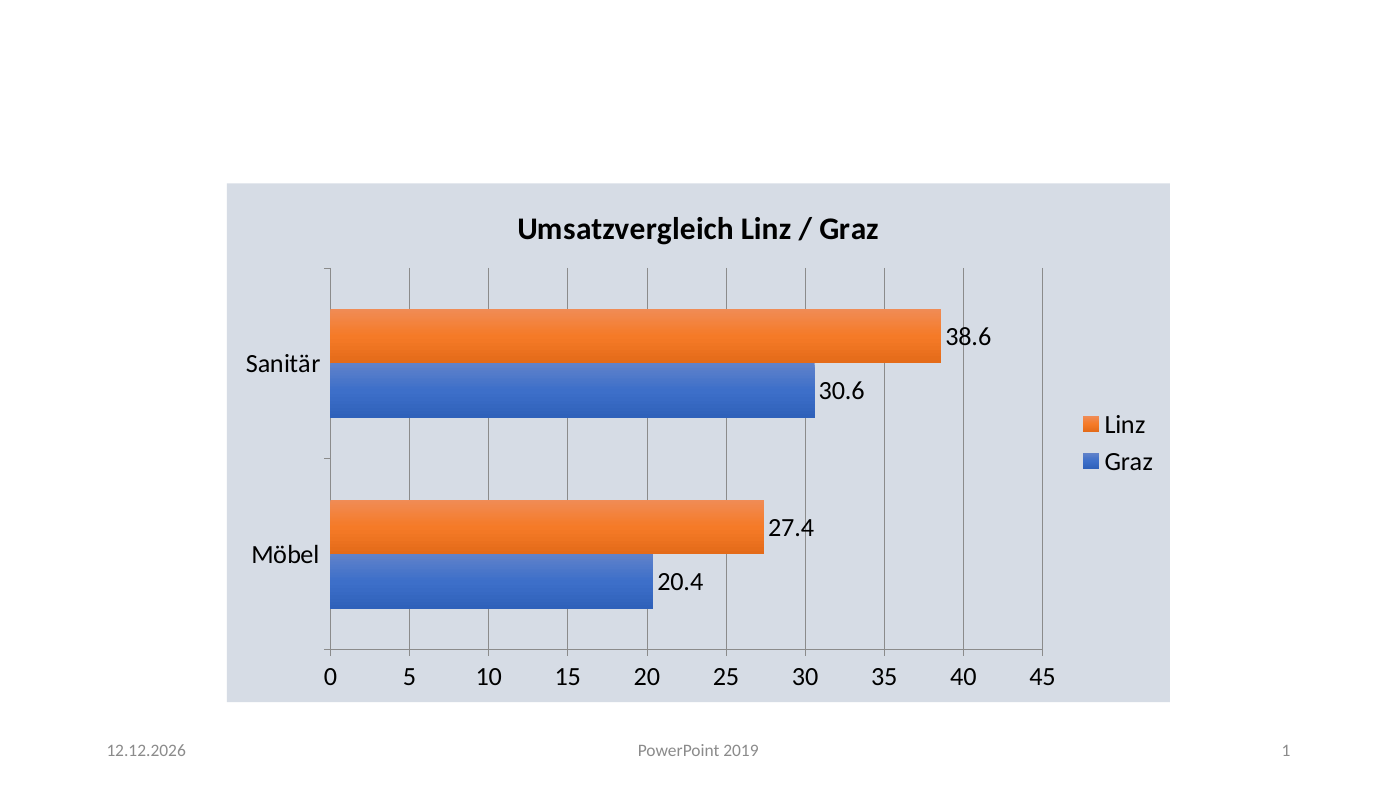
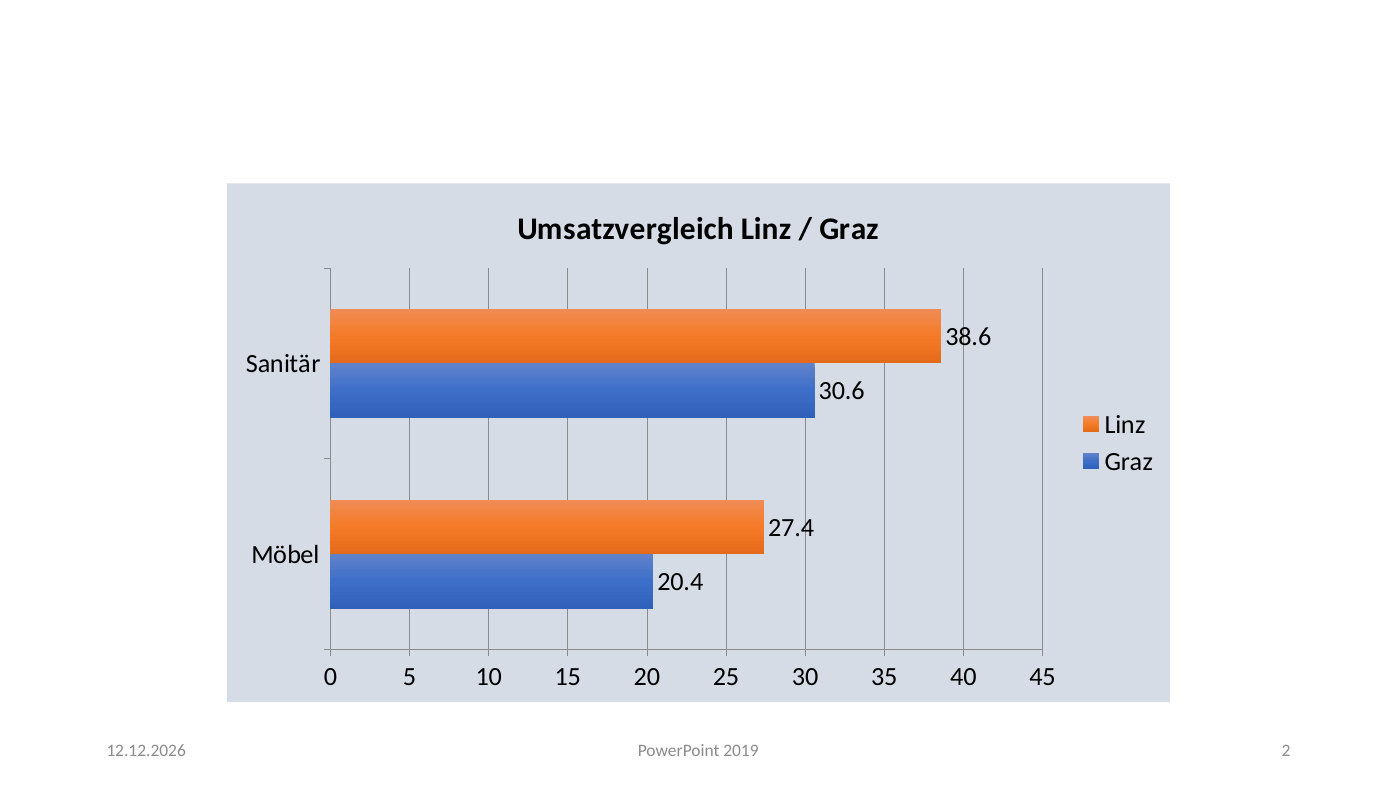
1: 1 -> 2 (1286, 750)
